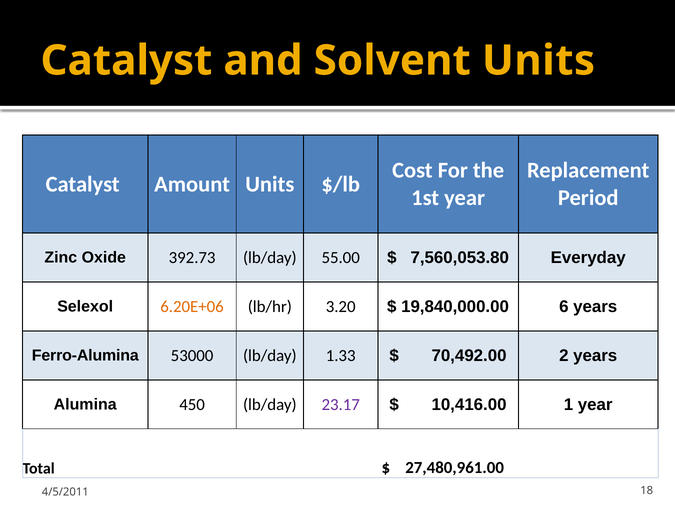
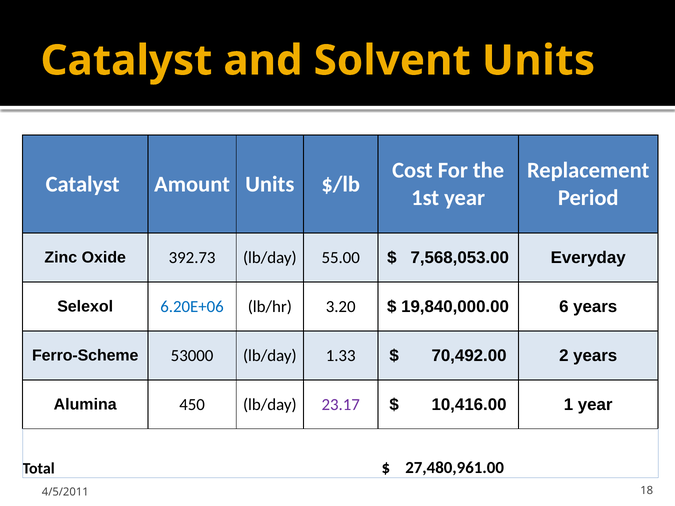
7,560,053.80: 7,560,053.80 -> 7,568,053.00 (460, 258)
6.20E+06 colour: orange -> blue (192, 307)
Ferro-Alumina: Ferro-Alumina -> Ferro-Scheme (85, 356)
